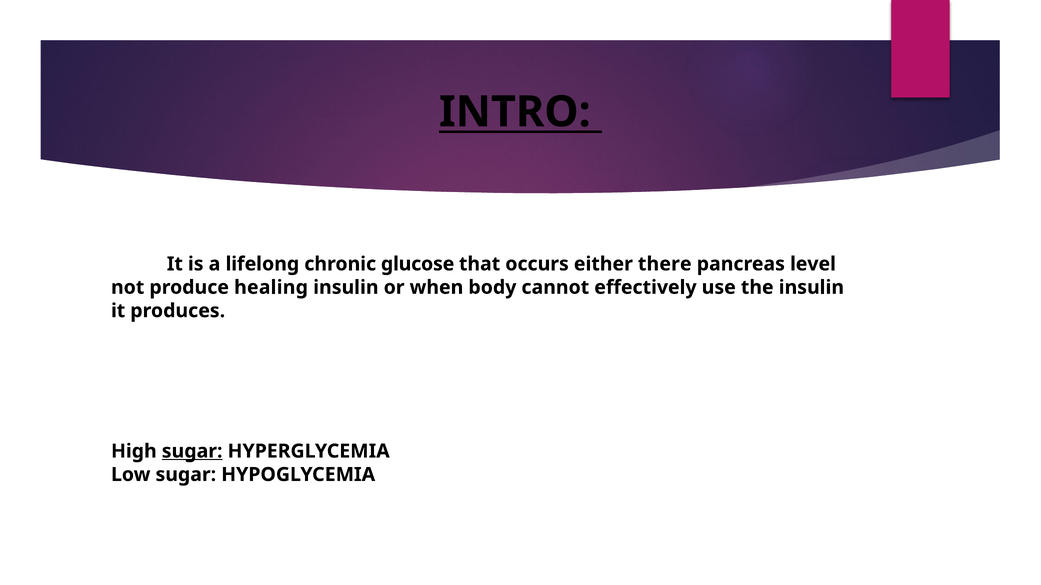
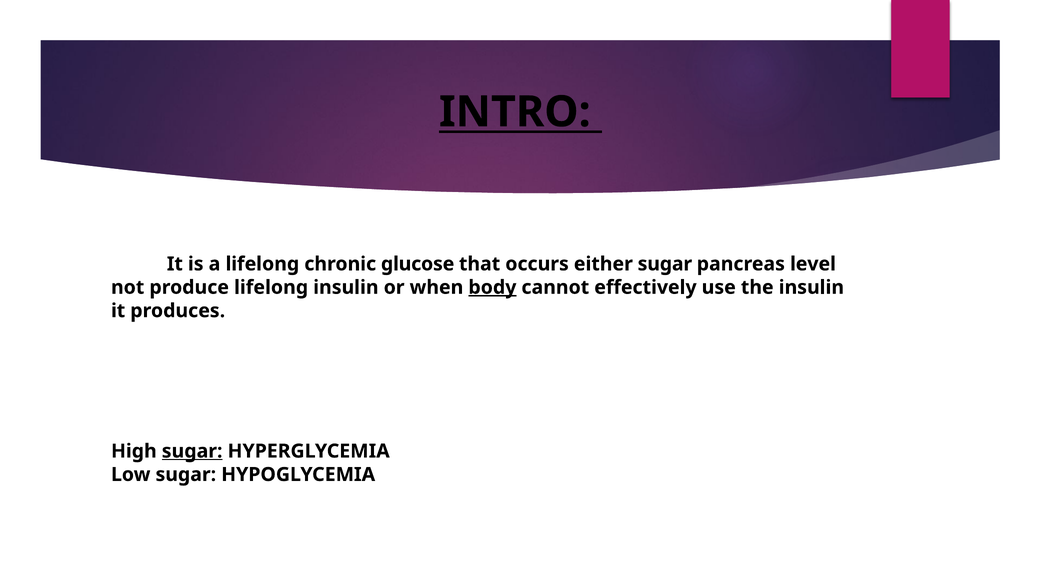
either there: there -> sugar (665, 264)
produce healing: healing -> lifelong (271, 288)
body underline: none -> present (492, 288)
